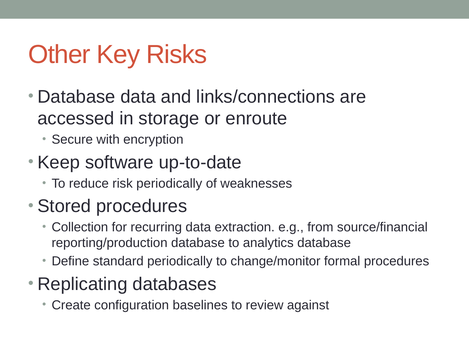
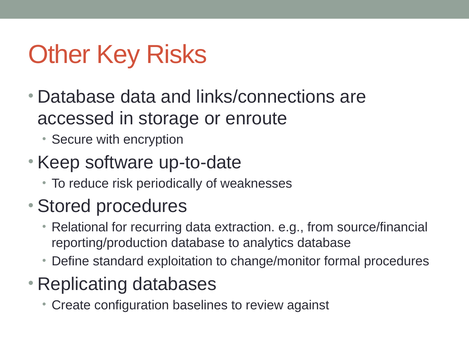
Collection: Collection -> Relational (80, 227)
standard periodically: periodically -> exploitation (180, 261)
